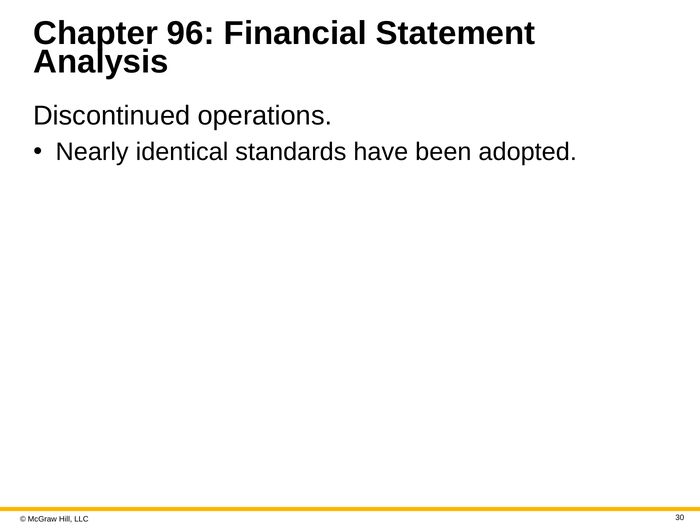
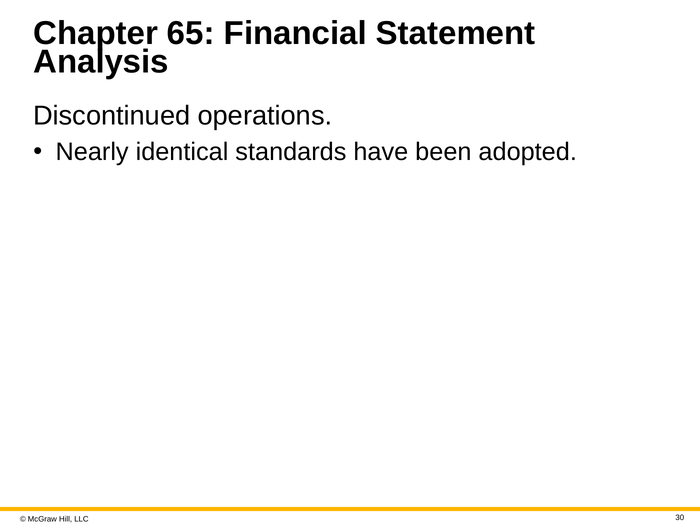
96: 96 -> 65 (191, 33)
